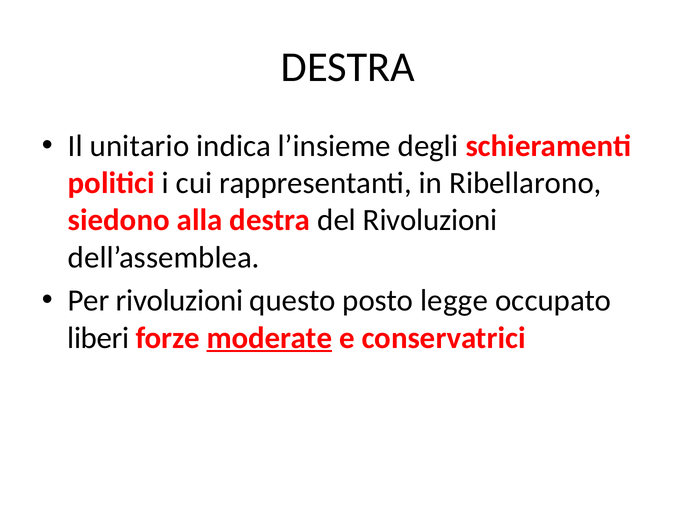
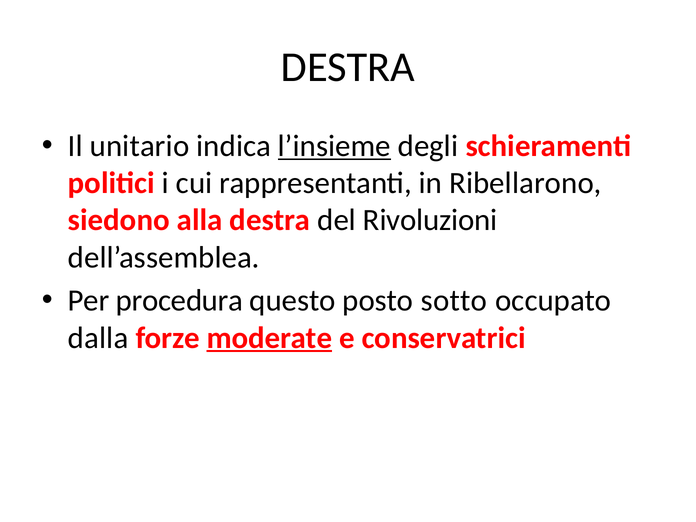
l’insieme underline: none -> present (334, 146)
Per rivoluzioni: rivoluzioni -> procedura (179, 301)
legge: legge -> sotto (454, 301)
liberi: liberi -> dalla (98, 338)
